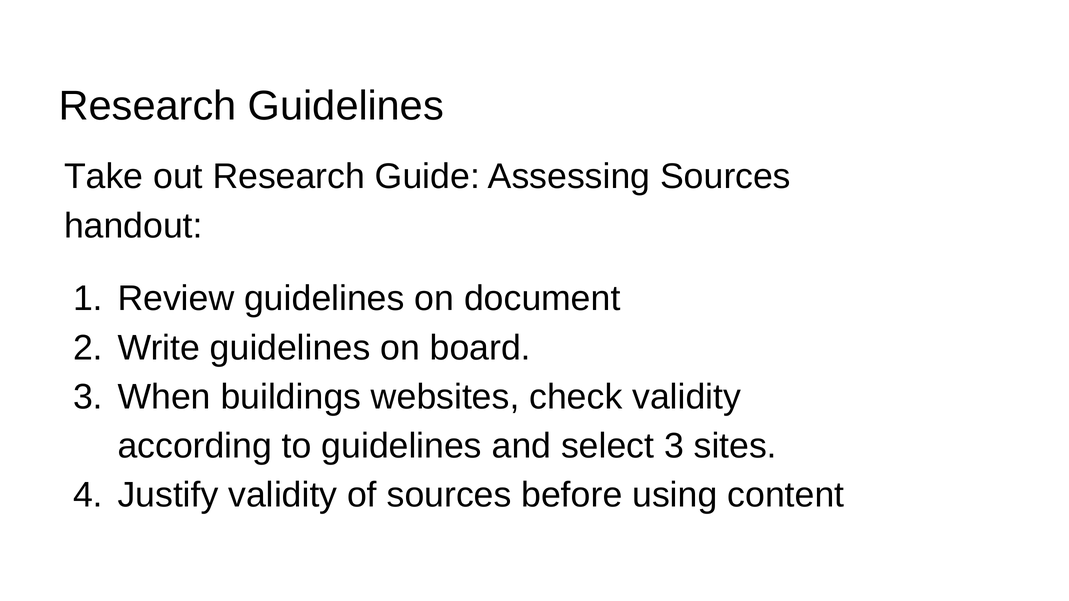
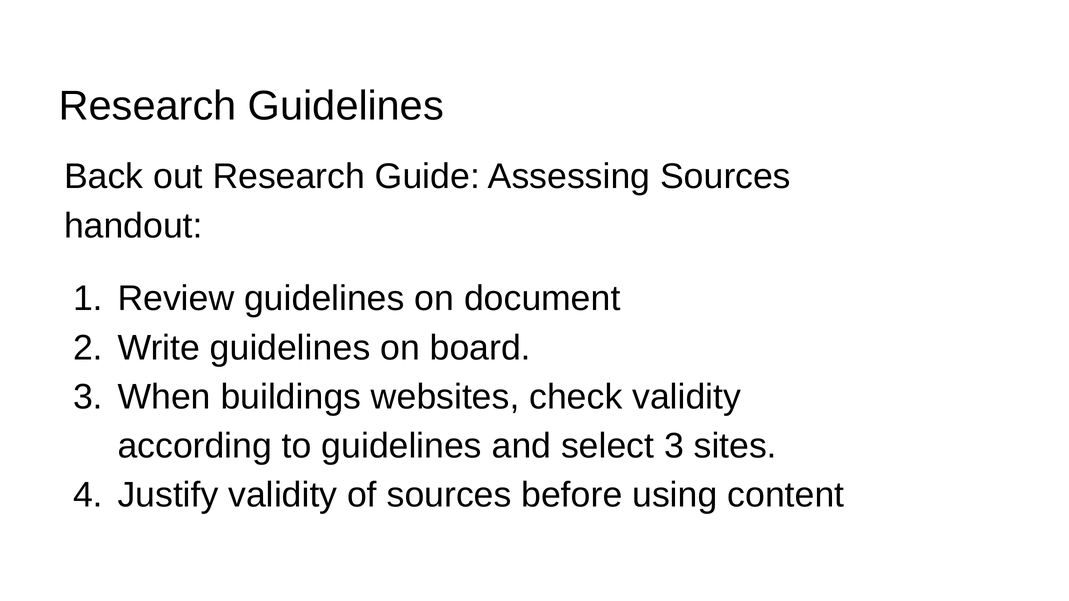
Take: Take -> Back (104, 177)
